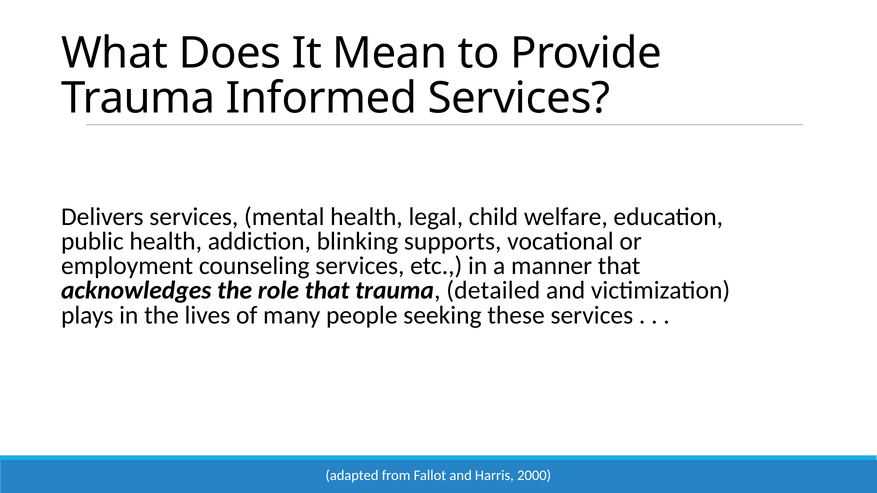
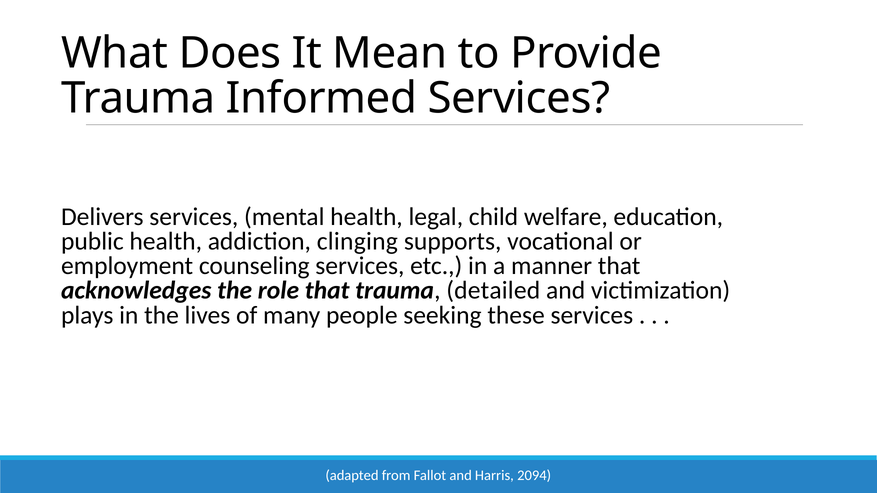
blinking: blinking -> clinging (357, 242)
2000: 2000 -> 2094 (534, 476)
